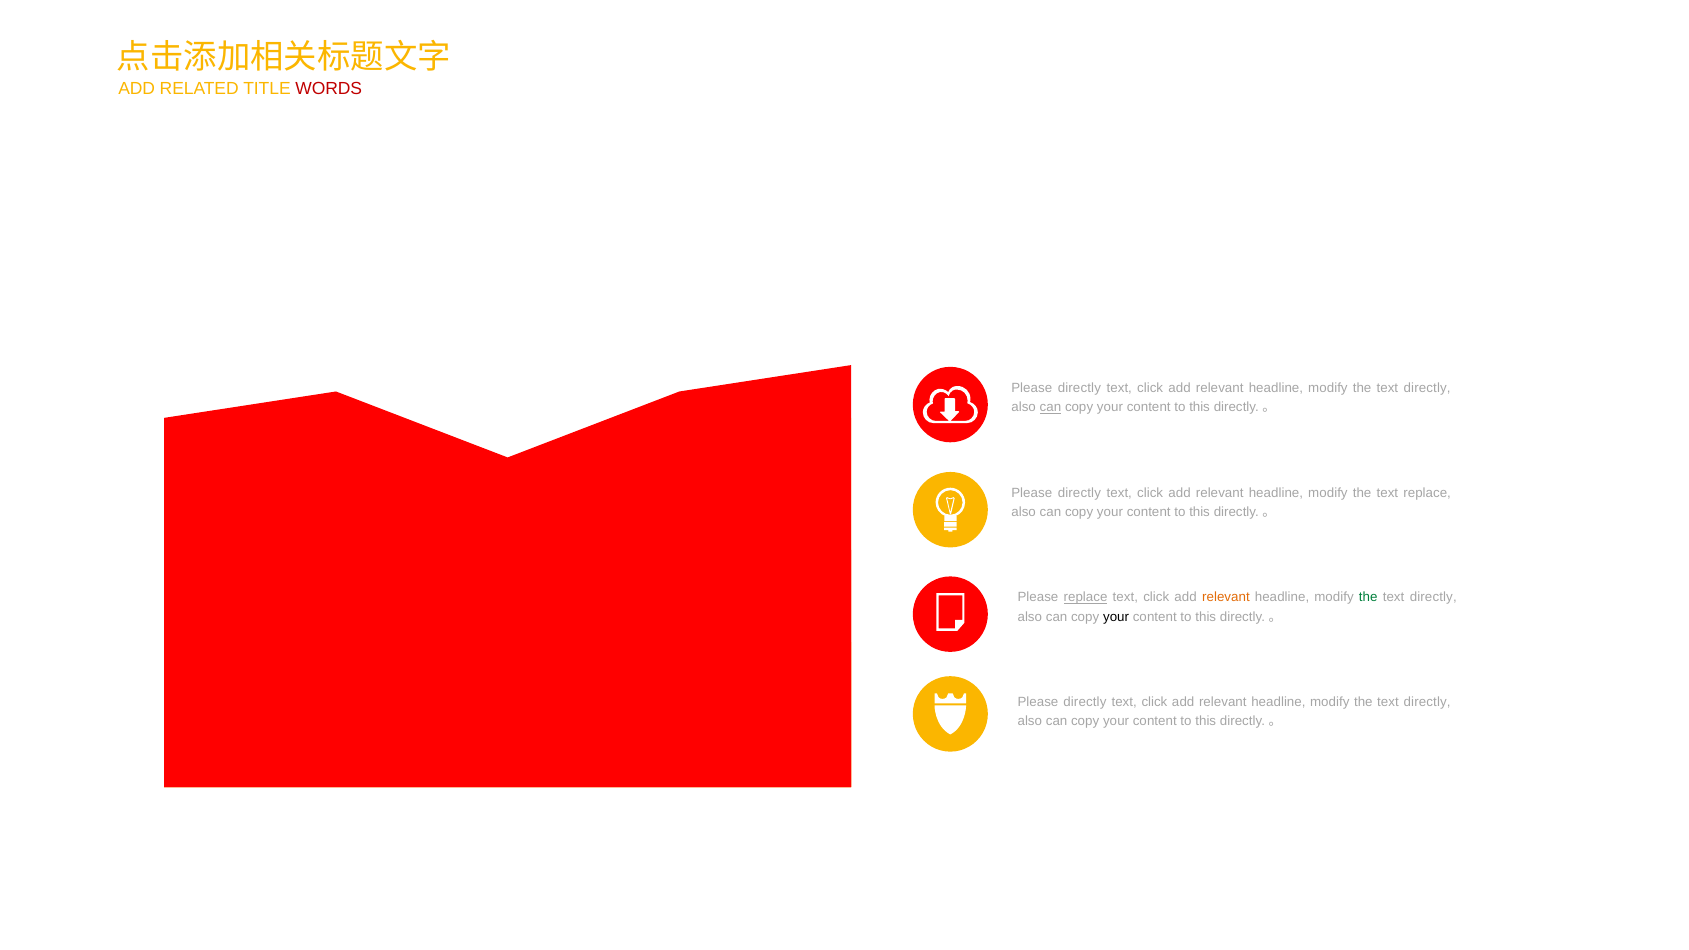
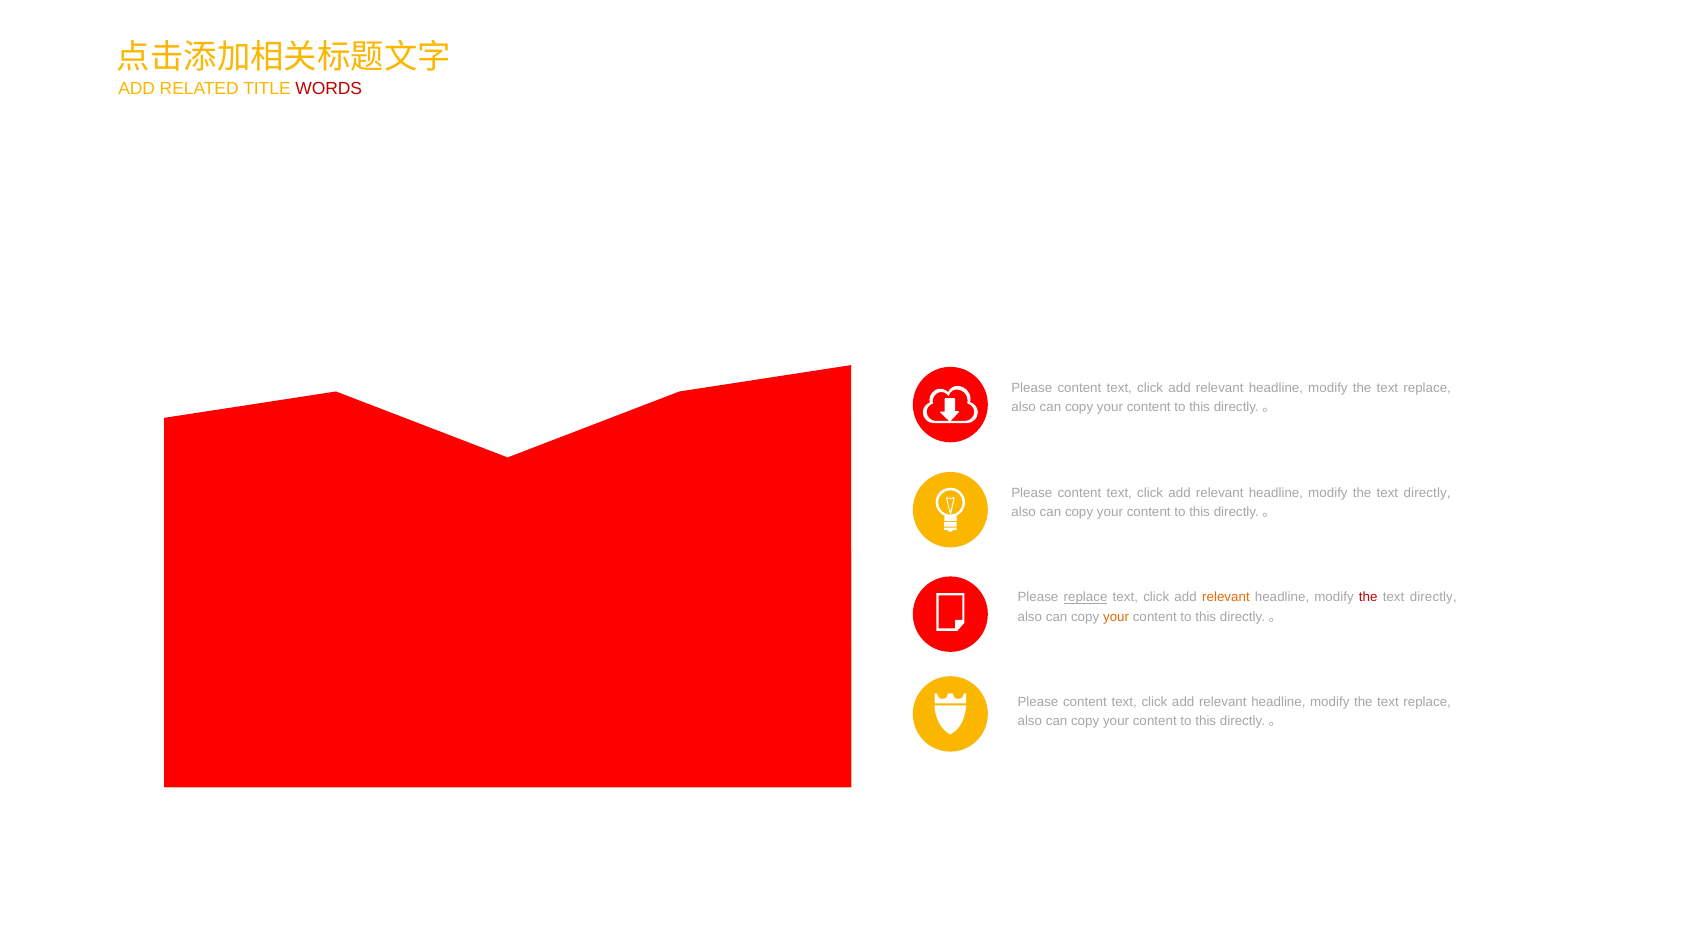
directly: directly -> content (1079, 388)
directly: directly -> replace (1427, 388)
can underline: present -> none (1050, 408)
directly: directly -> content (1079, 493)
replace: replace -> directly (1427, 493)
the colour: green -> red (1368, 598)
your colour: black -> orange (1116, 617)
directly: directly -> content (1085, 702)
directly: directly -> replace (1427, 702)
